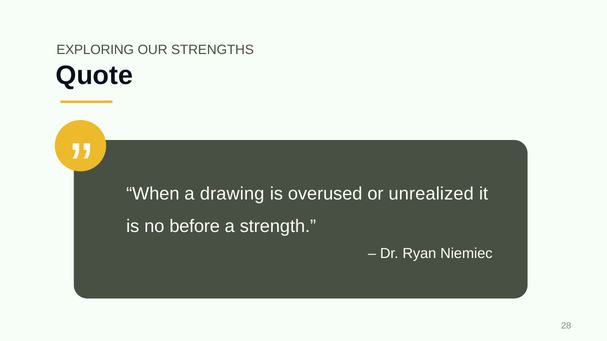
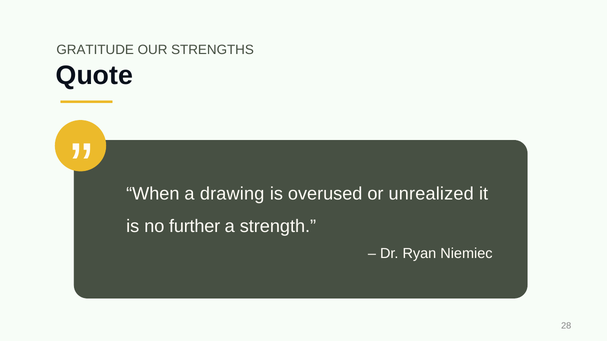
EXPLORING: EXPLORING -> GRATITUDE (95, 50)
before: before -> further (195, 226)
